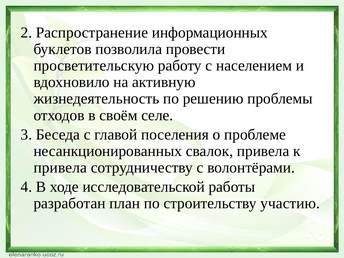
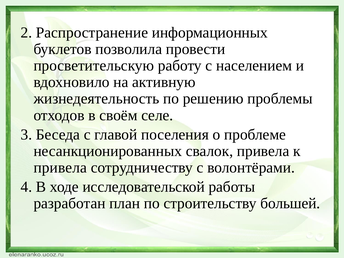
участию: участию -> большей (290, 203)
